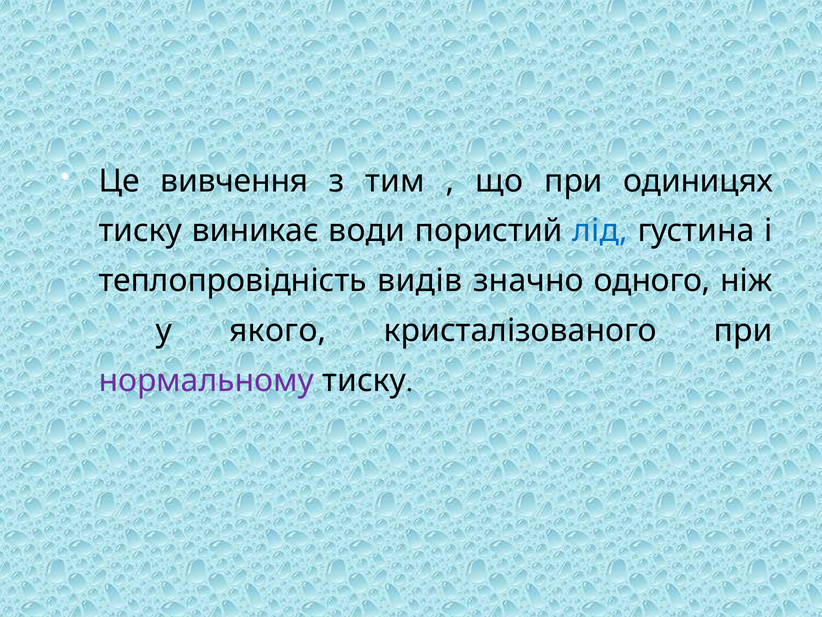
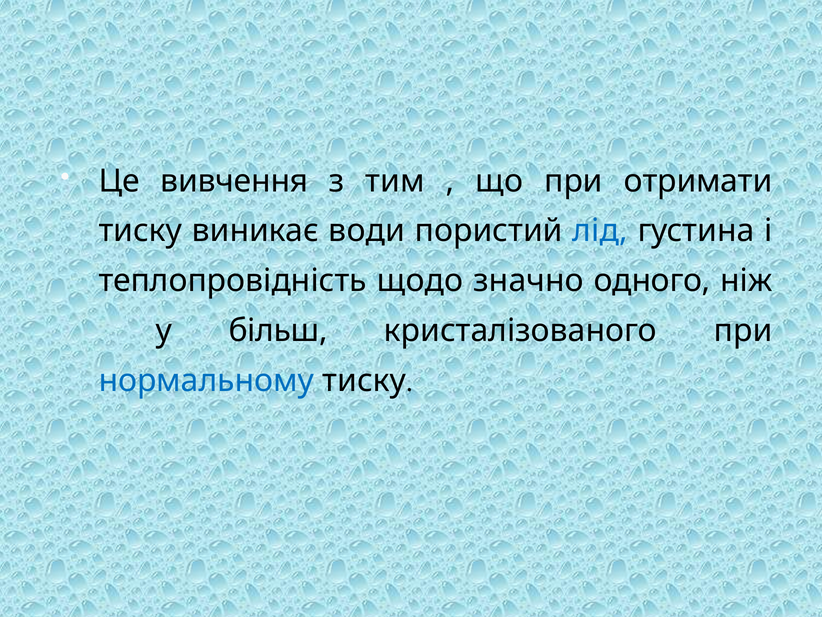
одиницях: одиницях -> отримати (698, 181)
видів: видів -> щодо (420, 281)
якого: якого -> більш (278, 330)
нормальному colour: purple -> blue (206, 380)
